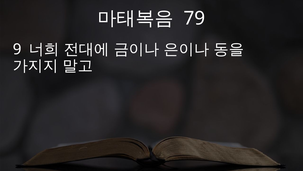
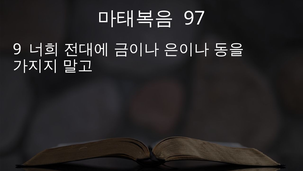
79: 79 -> 97 (194, 18)
